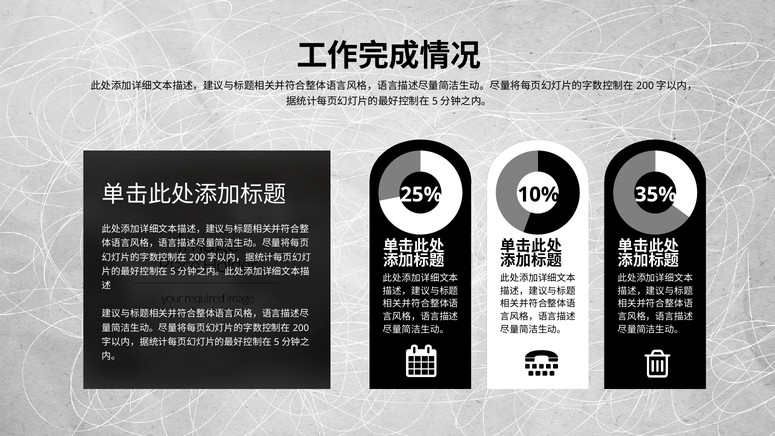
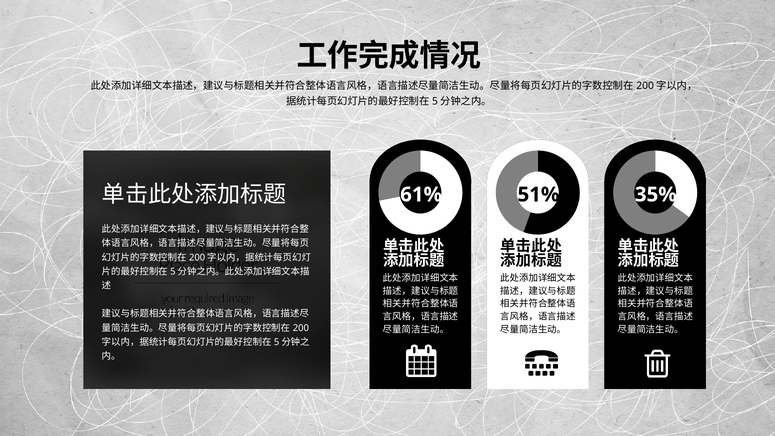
10%: 10% -> 51% (538, 195)
25%: 25% -> 61% (421, 195)
